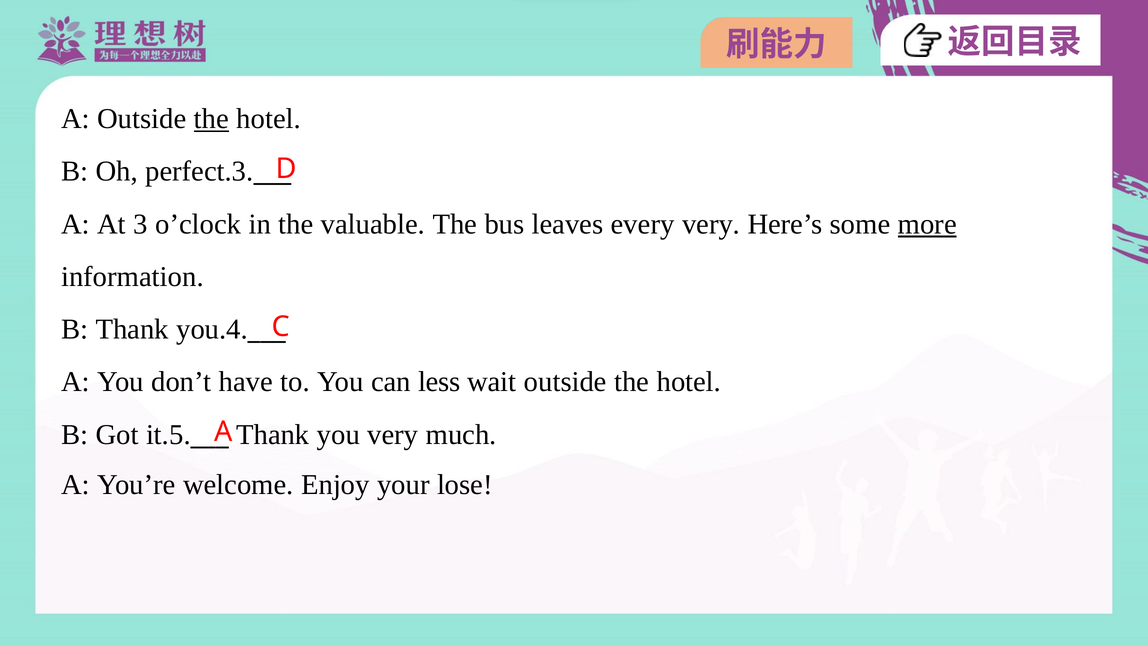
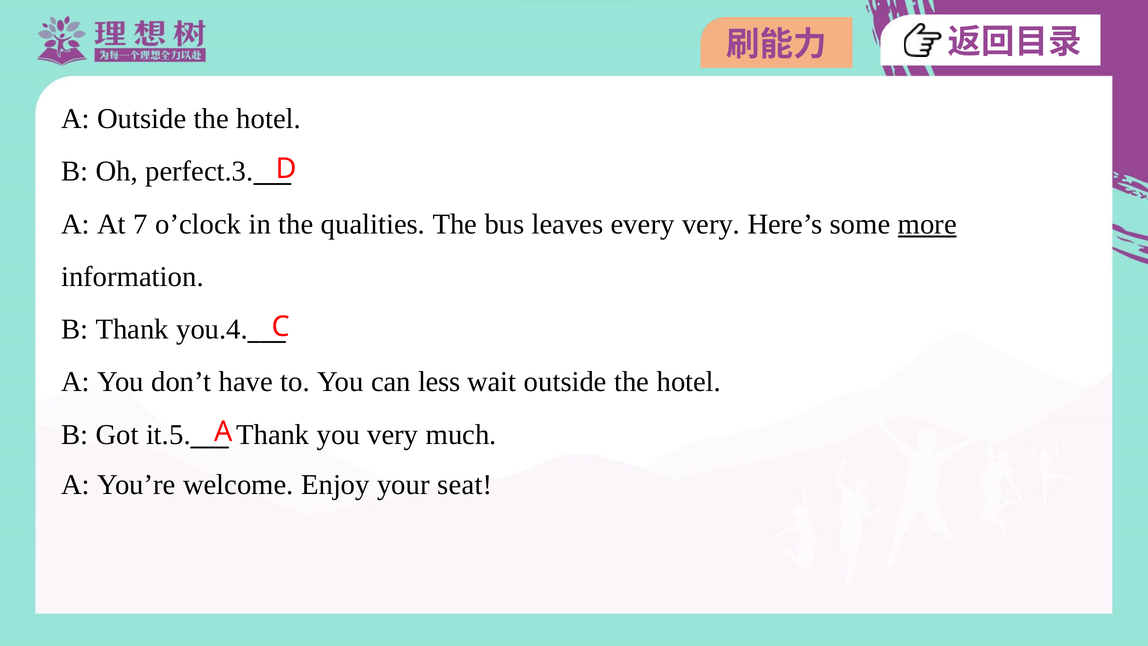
the underline: present -> none (211, 119)
At 3: 3 -> 7 (141, 224)
valuable: valuable -> qualities (373, 224)
lose: lose -> seat (465, 485)
